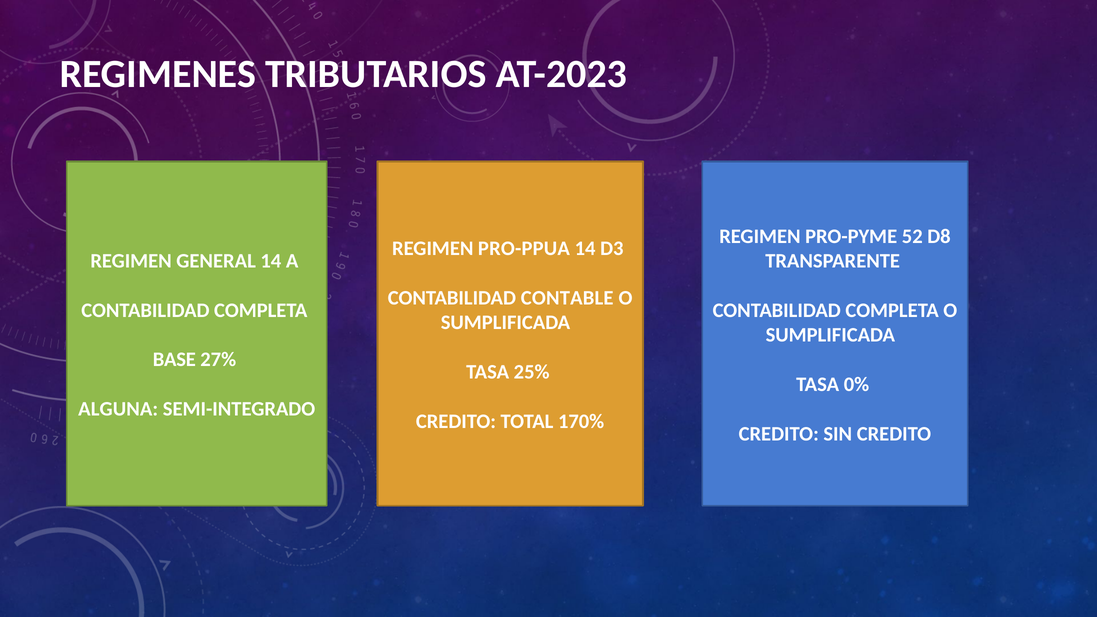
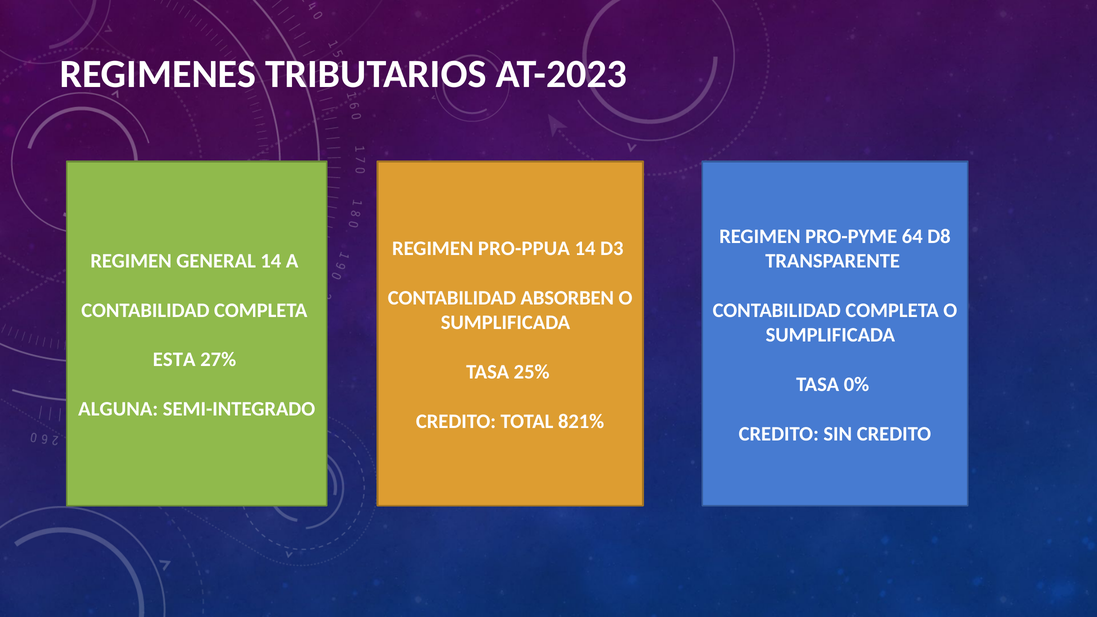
52: 52 -> 64 (912, 236)
CONTABLE: CONTABLE -> ABSORBEN (567, 298)
BASE: BASE -> ESTA (174, 360)
170%: 170% -> 821% (581, 421)
